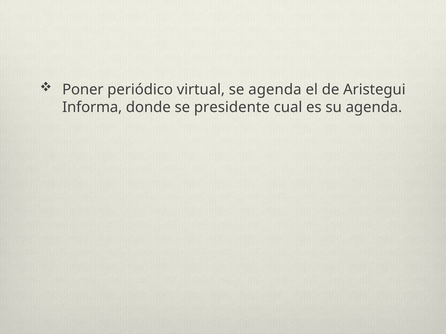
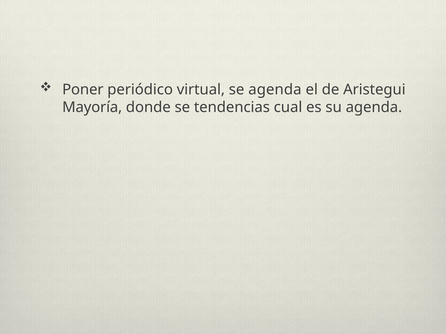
Informa: Informa -> Mayoría (92, 107)
presidente: presidente -> tendencias (232, 107)
